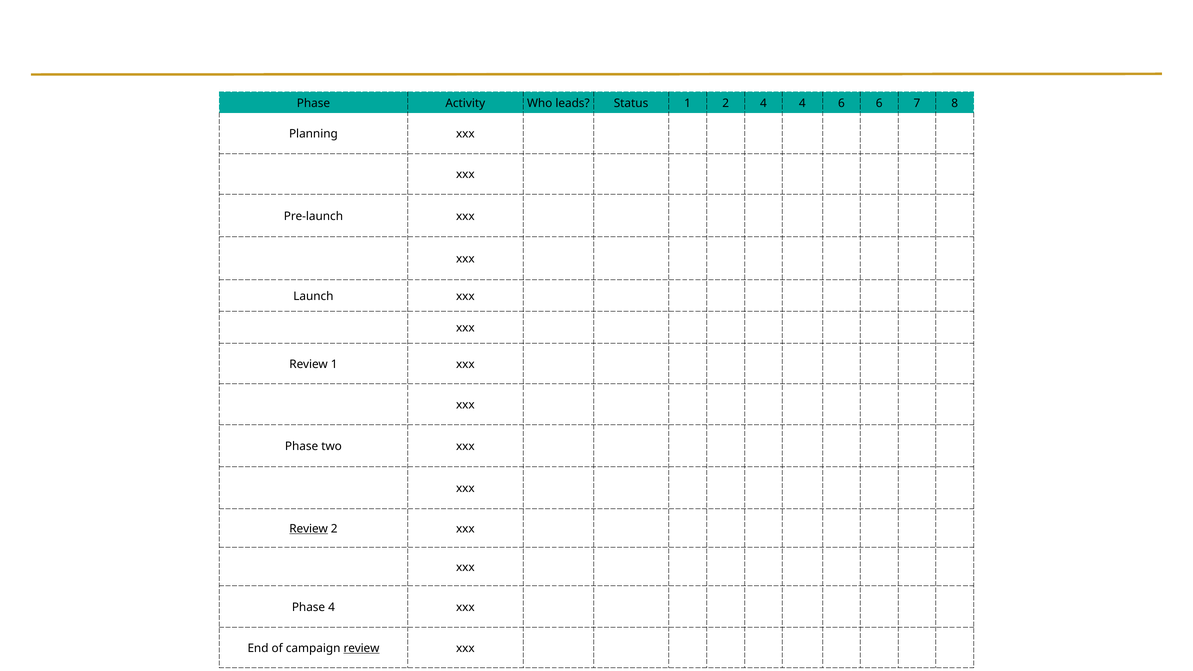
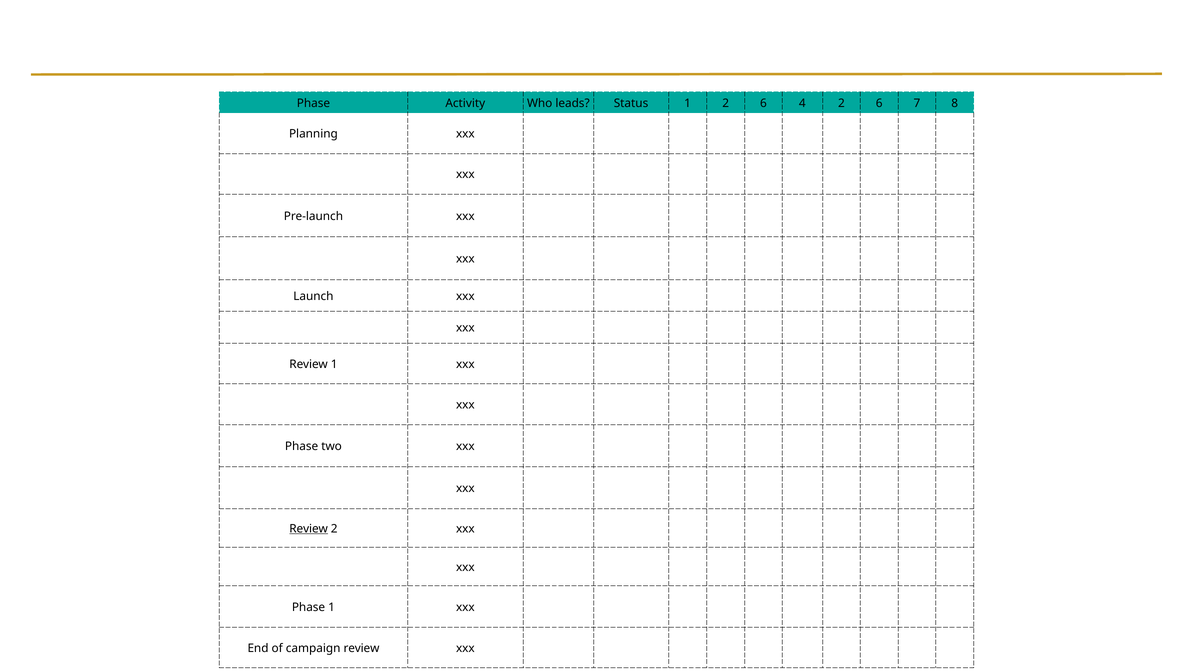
1 2 4: 4 -> 6 (763, 103)
4 6: 6 -> 2 (841, 103)
Phase 4: 4 -> 1 (332, 607)
review underline: present -> none (361, 648)
